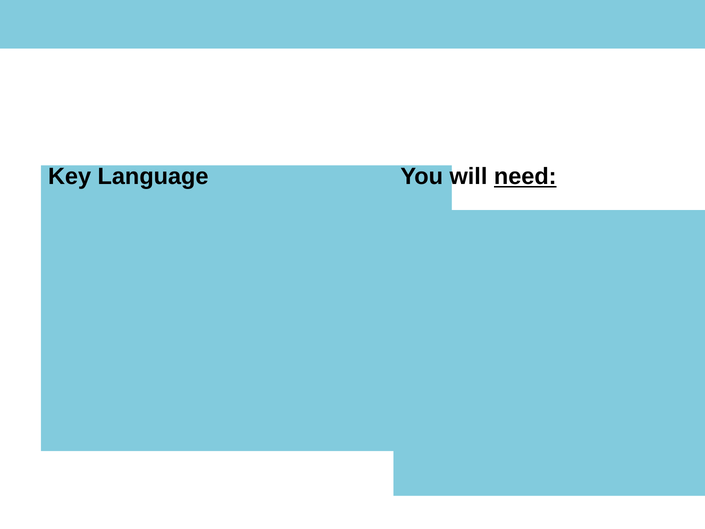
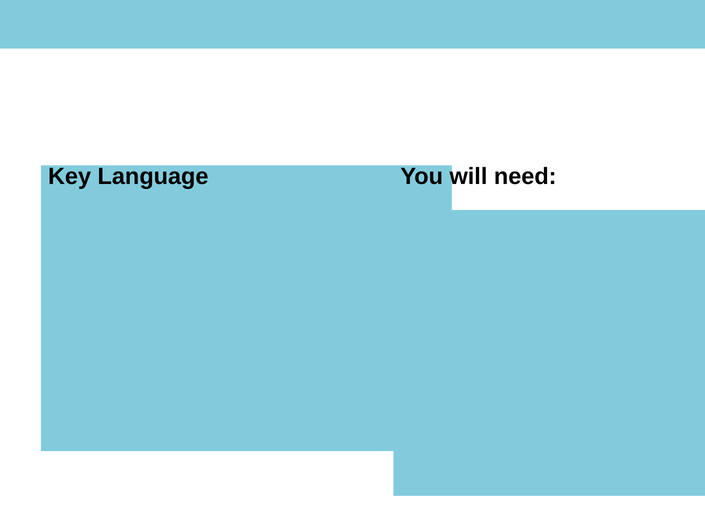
need underline: present -> none (525, 177)
